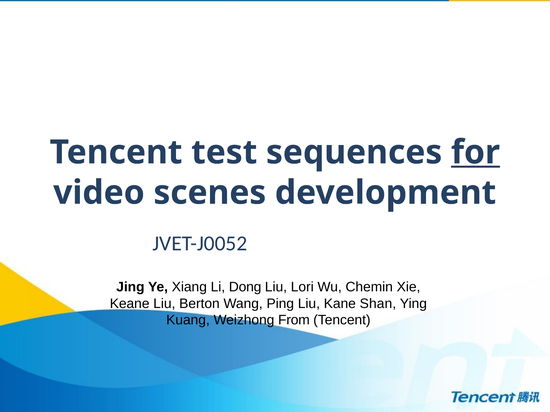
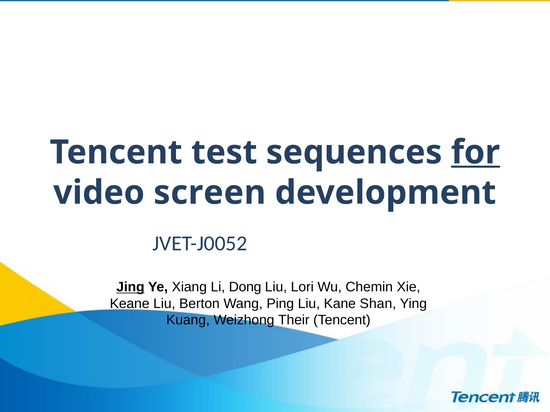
scenes: scenes -> screen (210, 193)
Jing underline: none -> present (130, 287)
From: From -> Their (294, 320)
